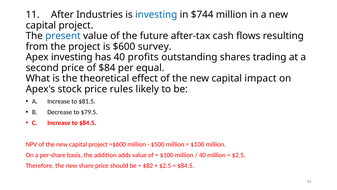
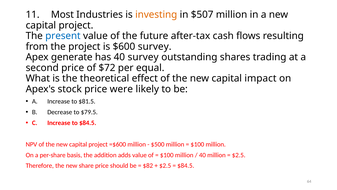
After: After -> Most (62, 15)
investing colour: blue -> orange (156, 15)
$744: $744 -> $507 (202, 15)
Apex investing: investing -> generate (72, 57)
40 profits: profits -> survey (143, 57)
$84: $84 -> $72 (107, 68)
rules: rules -> were (121, 89)
